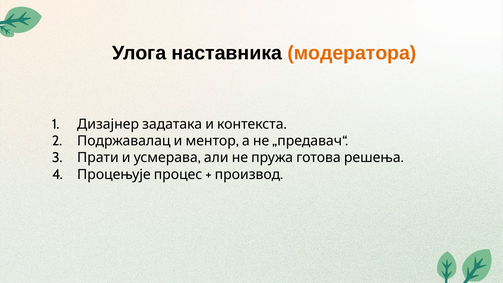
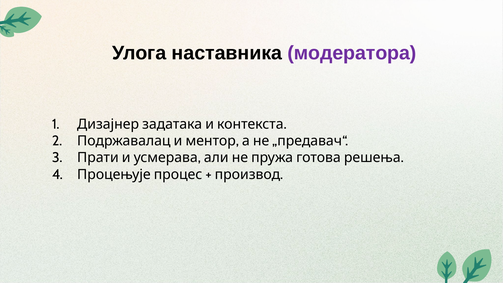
модератора colour: orange -> purple (352, 53)
